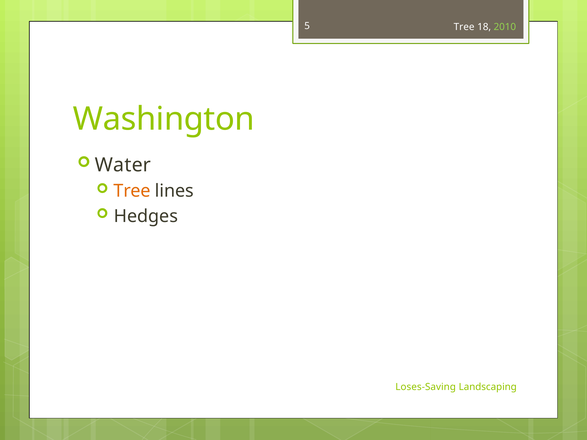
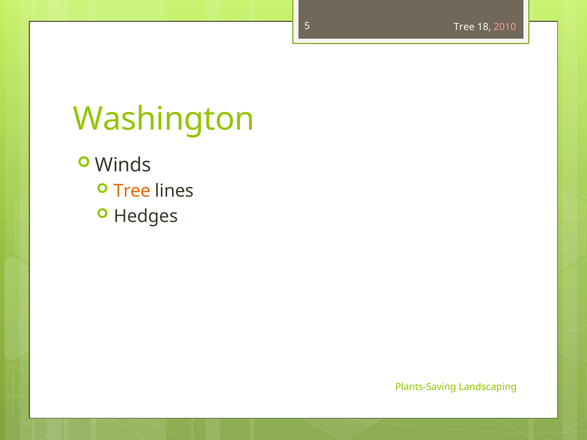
2010 colour: light green -> pink (505, 27)
Water: Water -> Winds (123, 165)
Loses-Saving: Loses-Saving -> Plants-Saving (426, 387)
